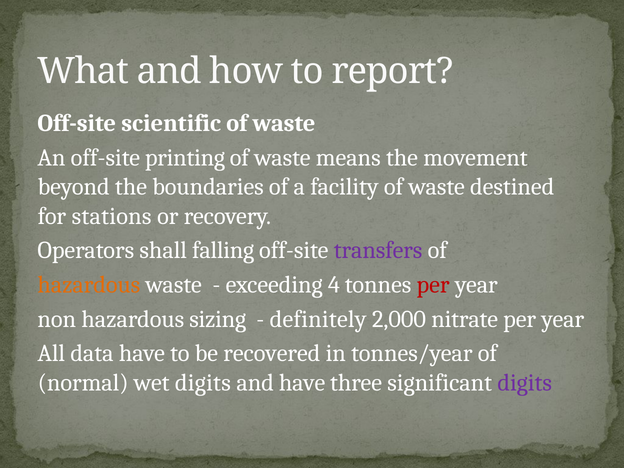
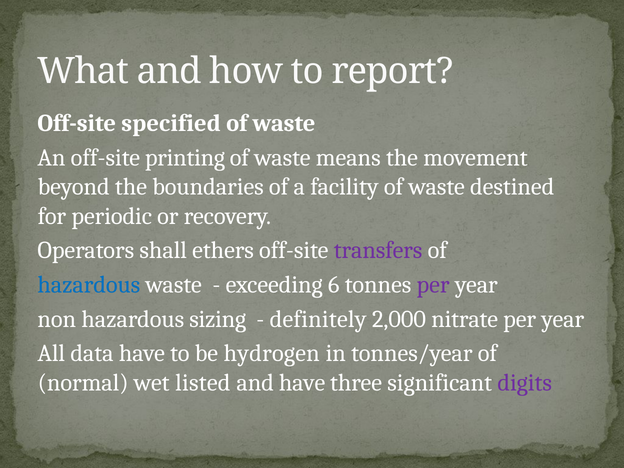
scientific: scientific -> specified (171, 123)
stations: stations -> periodic (112, 216)
falling: falling -> ethers (223, 250)
hazardous colour: orange -> blue (89, 285)
4: 4 -> 6 (334, 285)
per colour: red -> purple (433, 285)
recovered: recovered -> hydrogen (272, 353)
wet digits: digits -> listed (203, 383)
